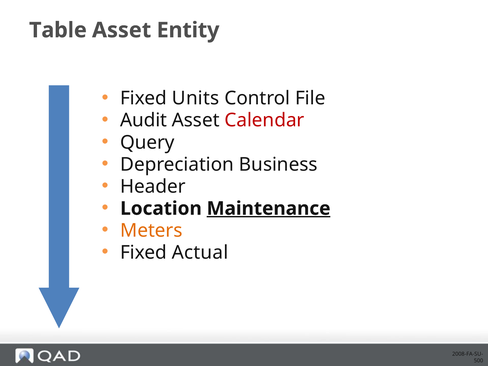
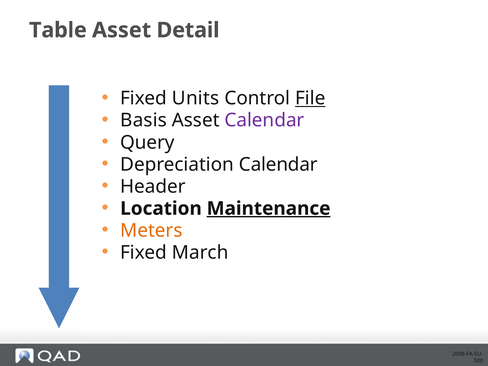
Entity: Entity -> Detail (188, 30)
File underline: none -> present (310, 98)
Audit: Audit -> Basis (143, 120)
Calendar colour: red -> purple (264, 120)
Depreciation Business: Business -> Calendar (278, 164)
Actual: Actual -> March (200, 253)
